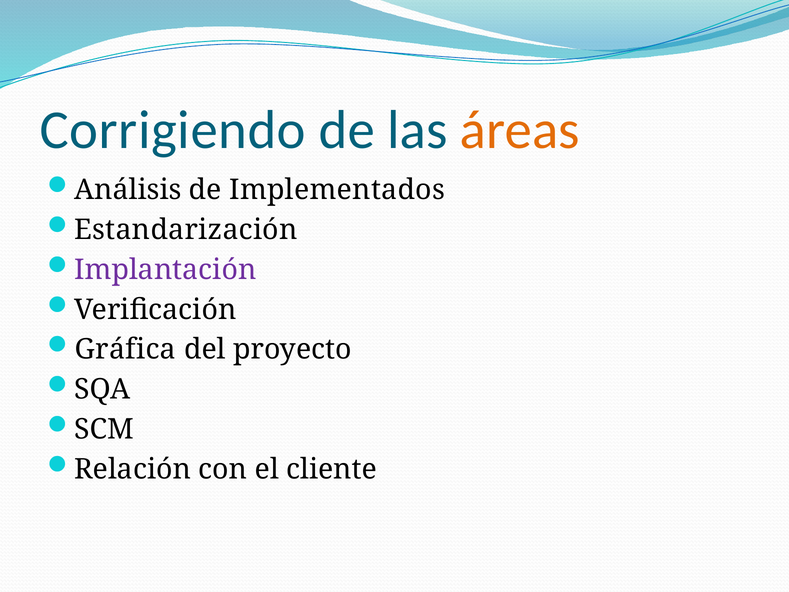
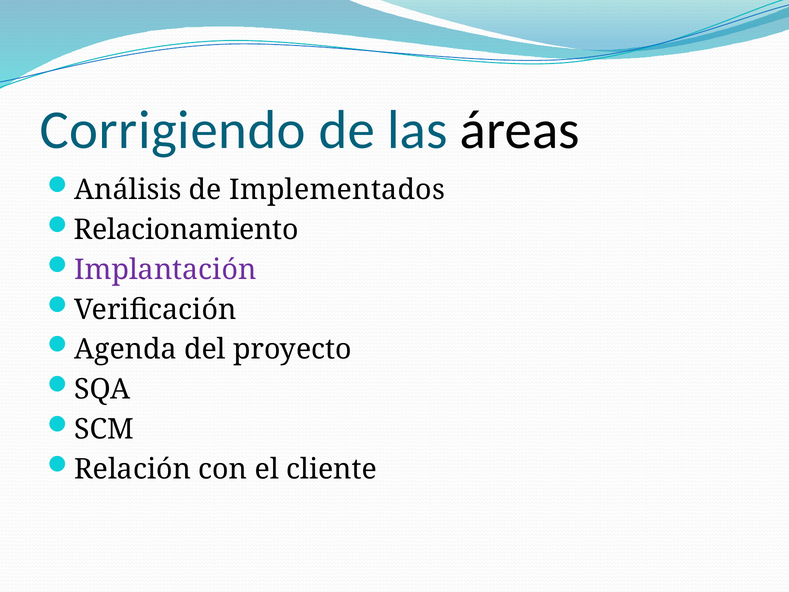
áreas colour: orange -> black (520, 130)
Estandarización: Estandarización -> Relacionamiento (186, 230)
Gráfica: Gráfica -> Agenda (125, 349)
